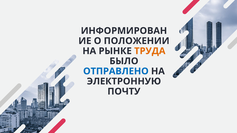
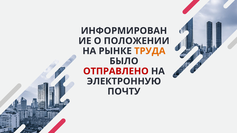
ОТПРАВЛЕНО colour: blue -> red (116, 71)
